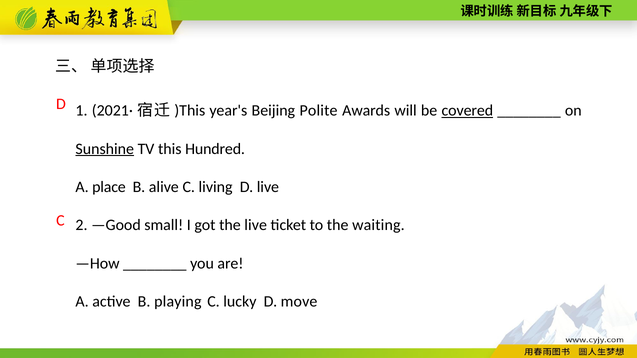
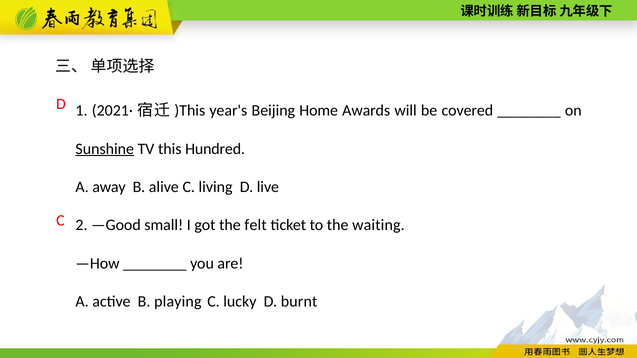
Polite: Polite -> Home (319, 111)
covered underline: present -> none (467, 111)
place: place -> away (109, 187)
the live: live -> felt (256, 225)
move: move -> burnt (299, 302)
